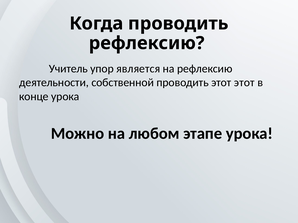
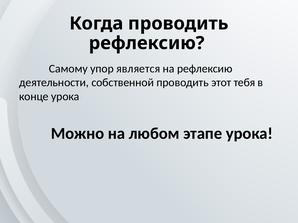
Учитель: Учитель -> Самому (68, 69)
этот этот: этот -> тебя (244, 83)
